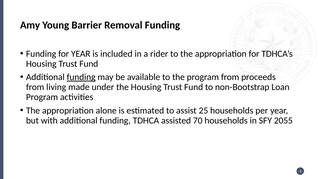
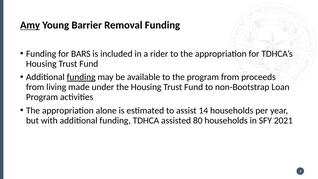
Amy underline: none -> present (30, 25)
for YEAR: YEAR -> BARS (81, 54)
25: 25 -> 14 (203, 110)
70: 70 -> 80 (198, 120)
2055: 2055 -> 2021 (283, 120)
